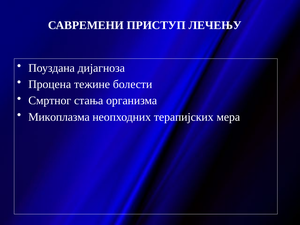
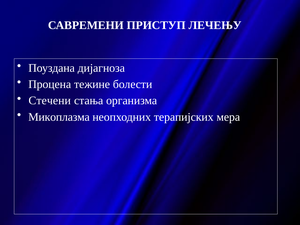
Смртног: Смртног -> Стечени (50, 101)
